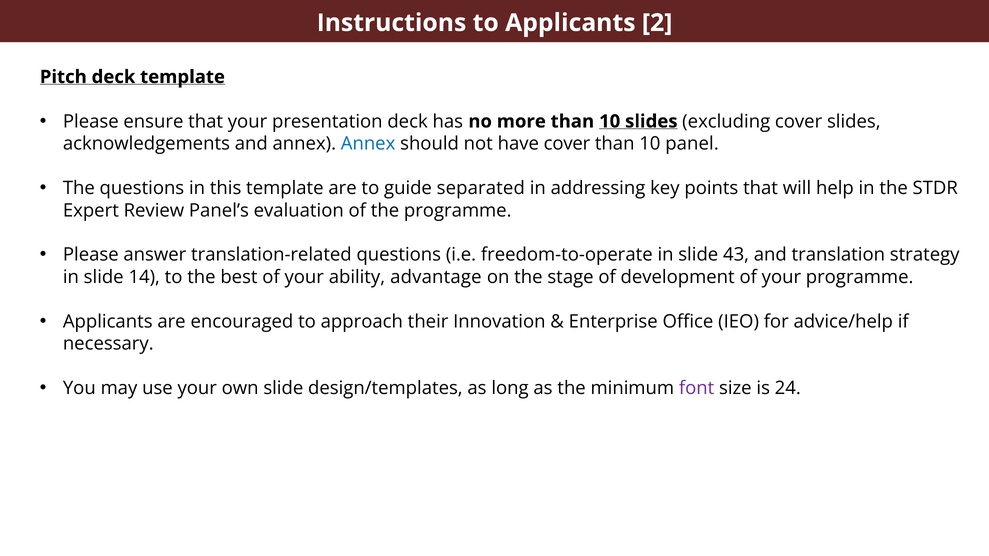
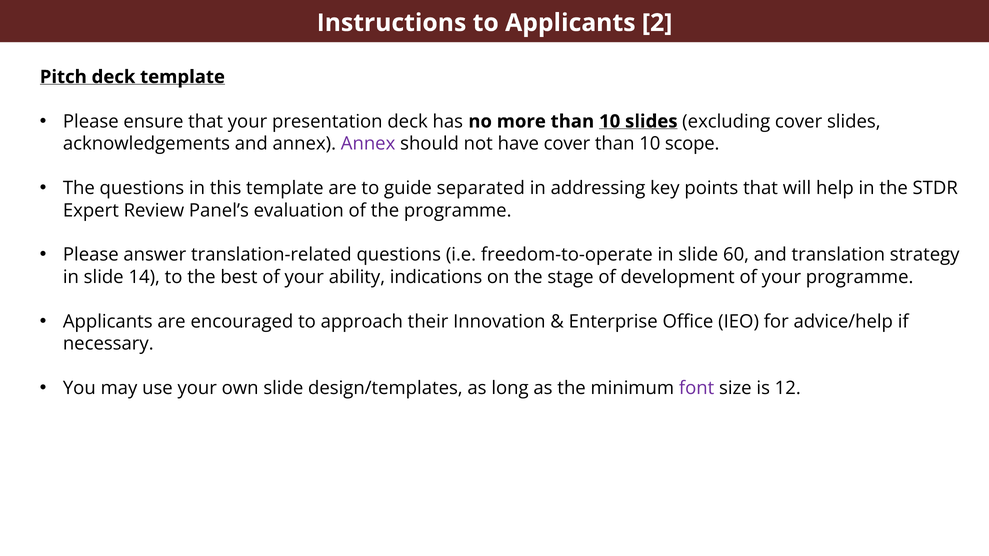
Annex colour: blue -> purple (368, 144)
panel: panel -> scope (692, 144)
43: 43 -> 60 (736, 255)
advantage: advantage -> indications (436, 277)
24: 24 -> 12 (788, 389)
